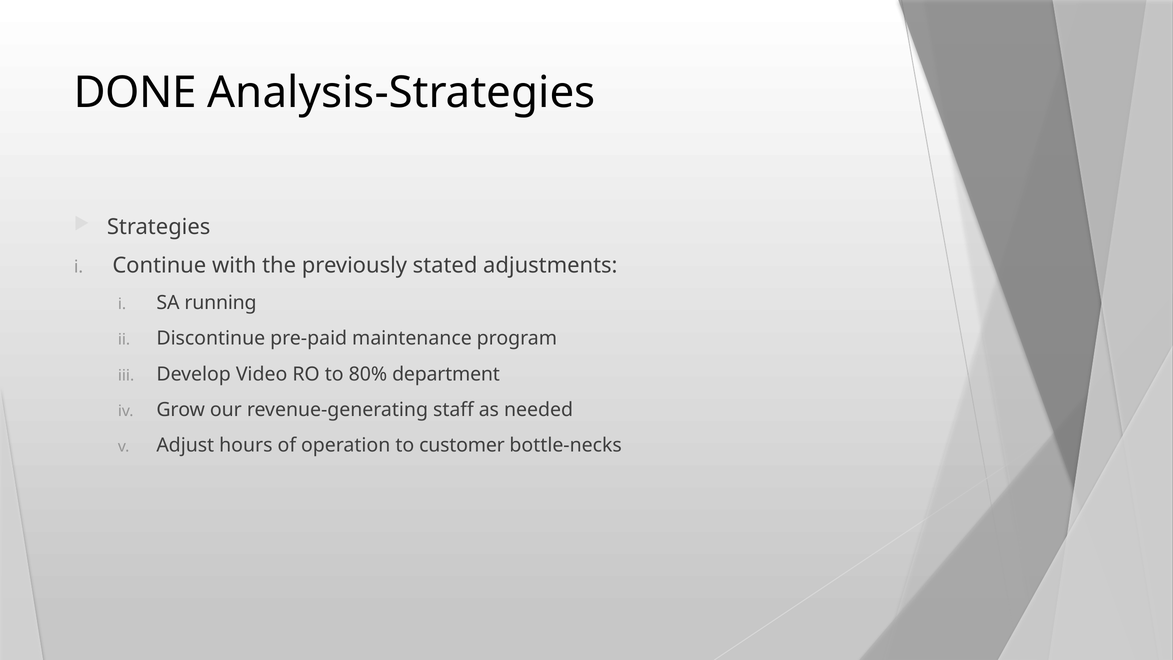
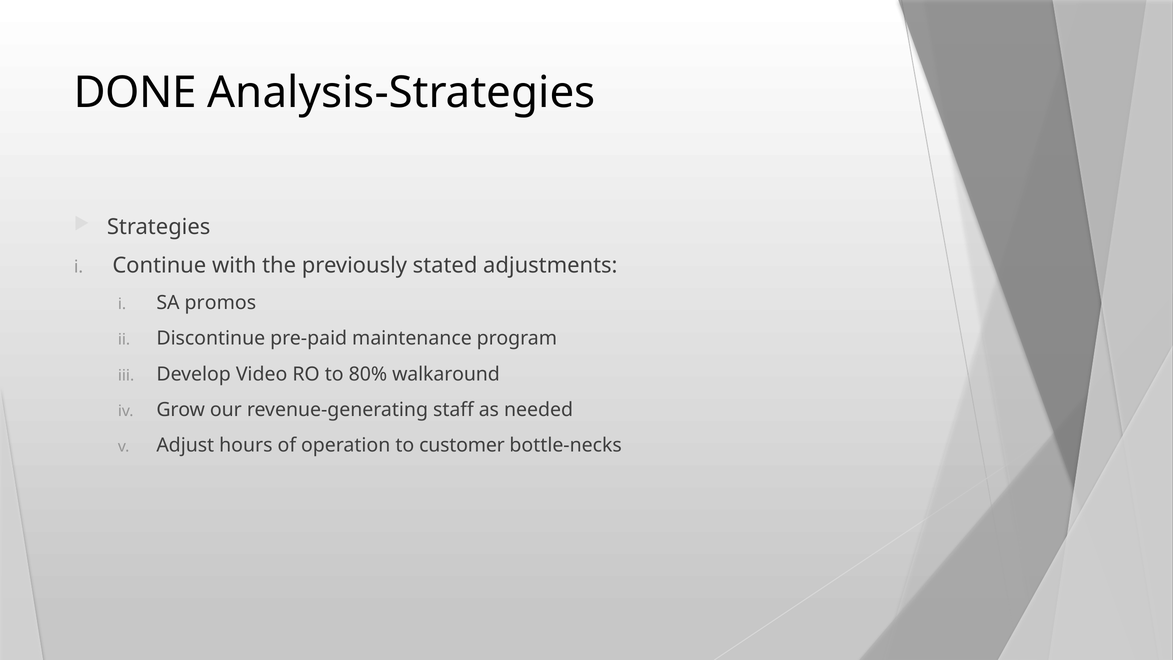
running: running -> promos (220, 303)
department: department -> walkaround (446, 374)
